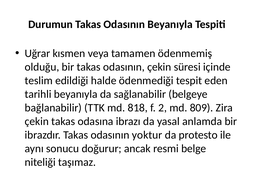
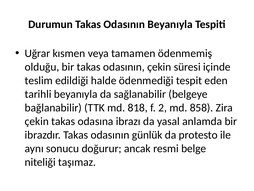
809: 809 -> 858 (202, 107)
yoktur: yoktur -> günlük (147, 135)
